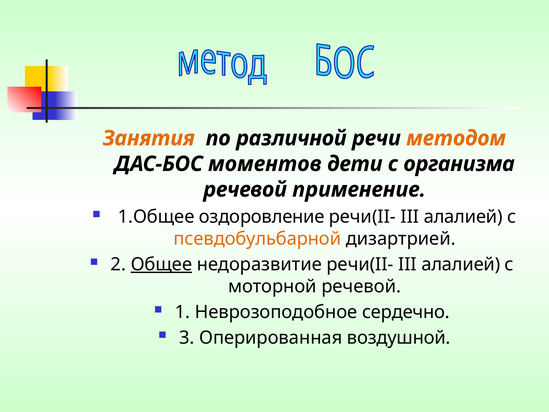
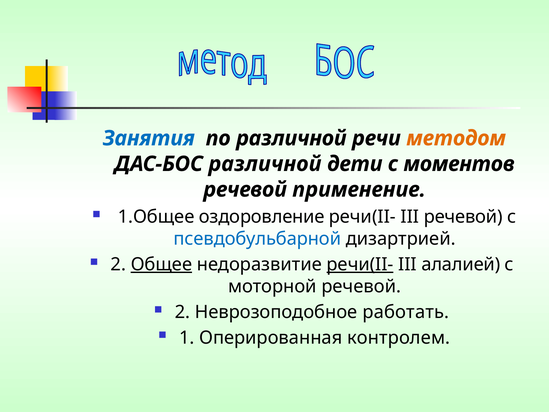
Занятия colour: orange -> blue (149, 138)
ДАС-БОС моментов: моментов -> различной (265, 164)
организма: организма -> моментов (459, 164)
алалией: алалией -> речевой (463, 217)
псевдобульбарной colour: orange -> blue (257, 239)
речи(II- underline: none -> present (360, 264)
1: 1 -> 2 (182, 312)
сердечно: сердечно -> работать (406, 312)
3: 3 -> 1 (187, 337)
воздушной: воздушной -> контролем (399, 337)
